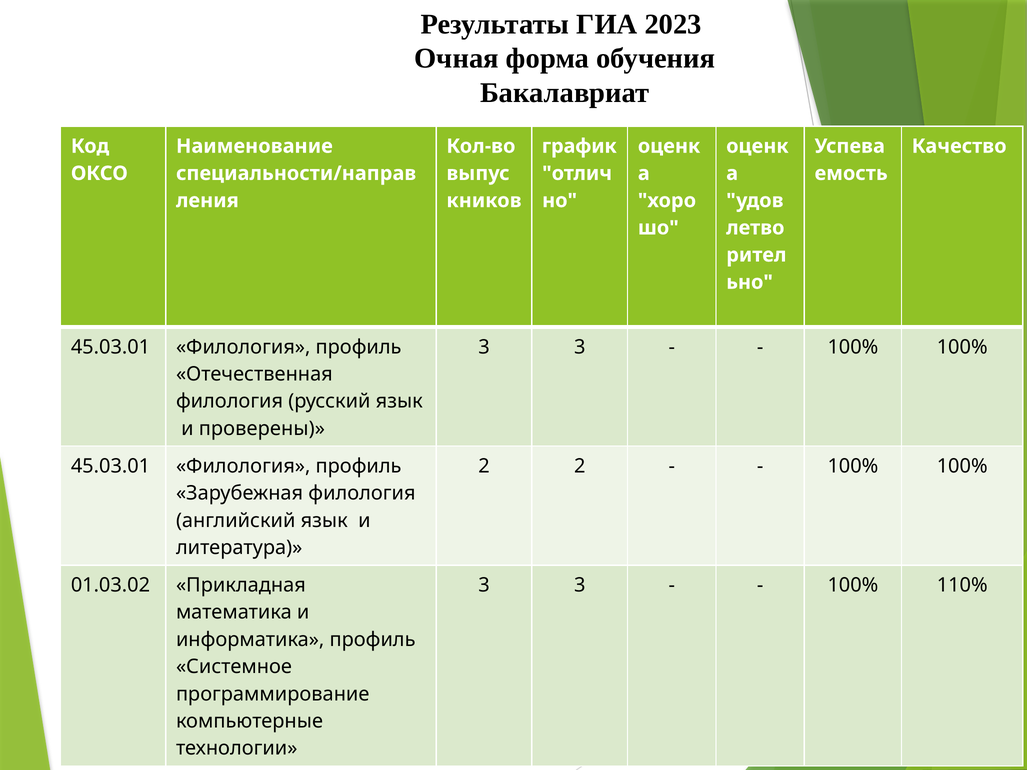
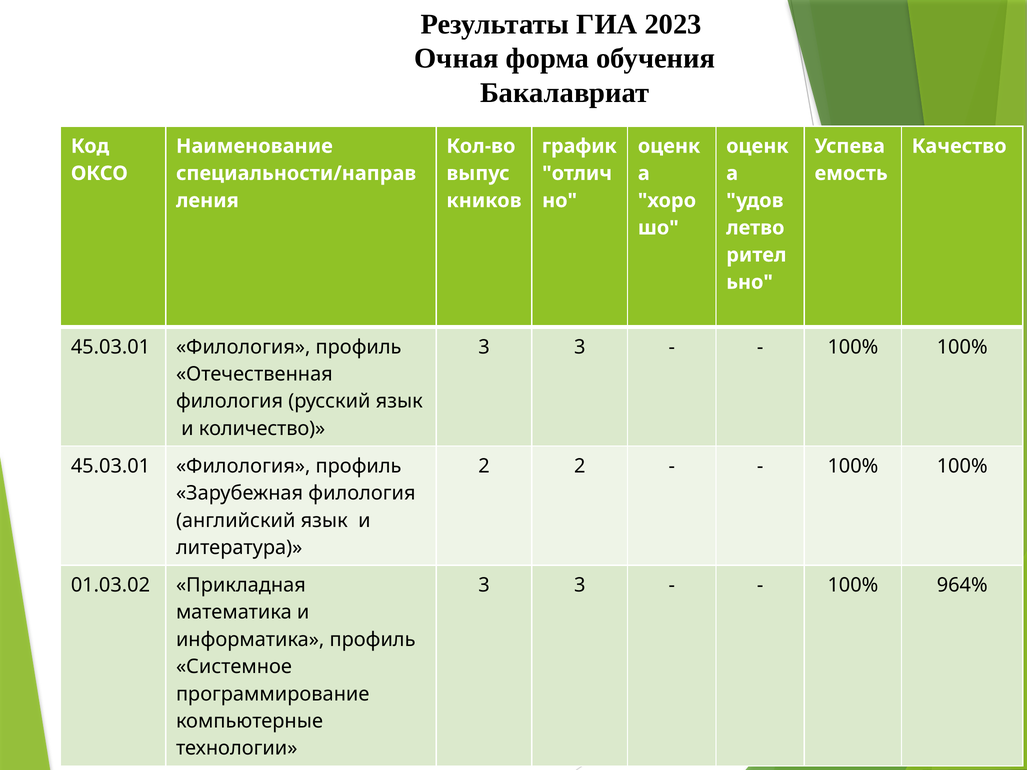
проверены: проверены -> количество (262, 429)
110%: 110% -> 964% (962, 585)
